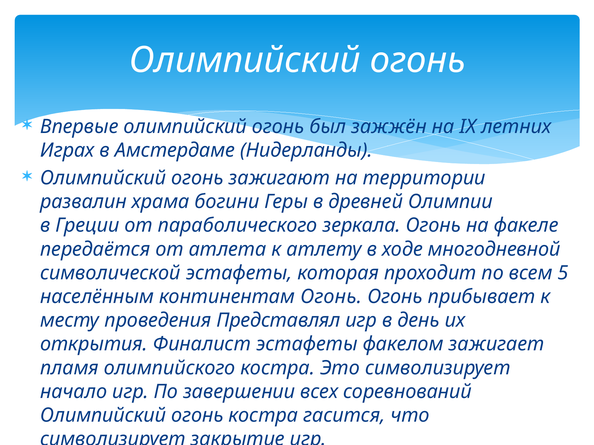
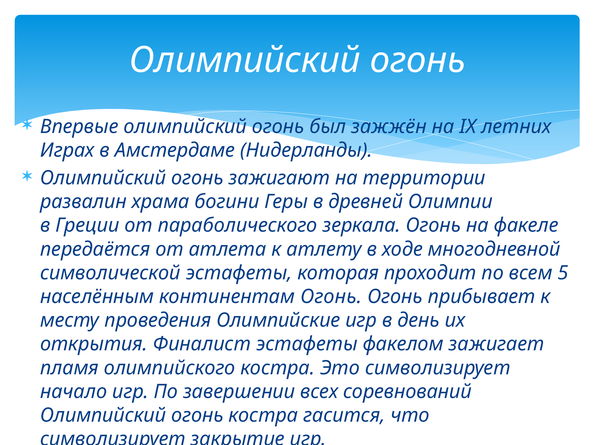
Представлял: Представлял -> Олимпийские (278, 321)
